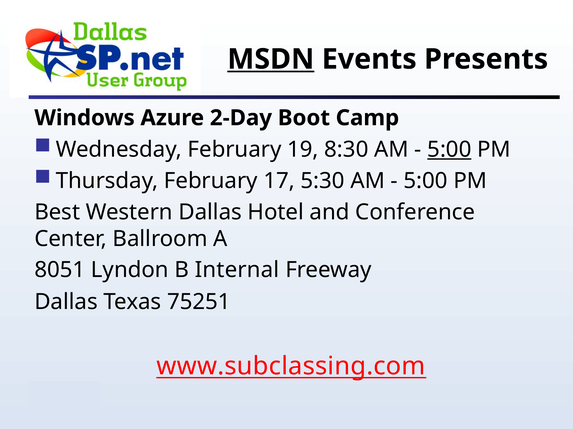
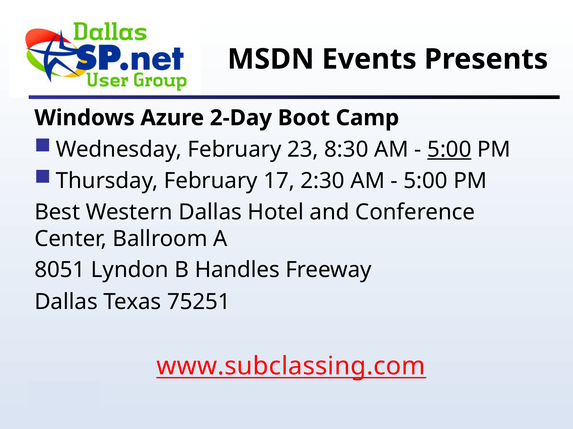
MSDN underline: present -> none (271, 59)
19: 19 -> 23 (303, 150)
5:30: 5:30 -> 2:30 (323, 181)
Internal: Internal -> Handles (237, 270)
